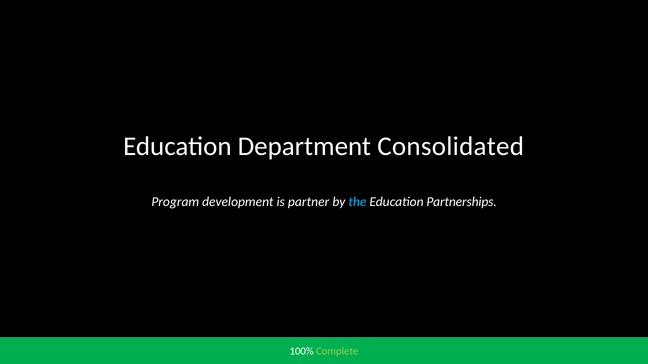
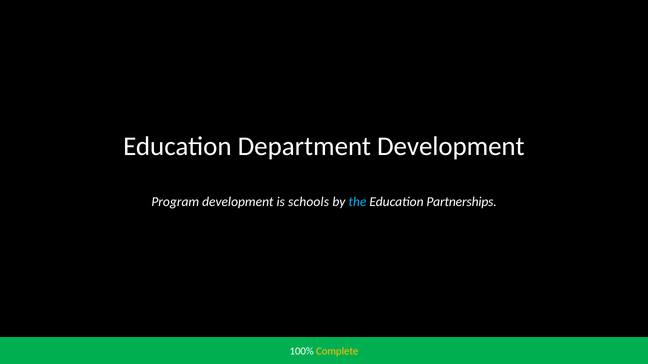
Department Consolidated: Consolidated -> Development (451, 146)
partner: partner -> schools (309, 202)
Complete colour: light green -> yellow (337, 352)
